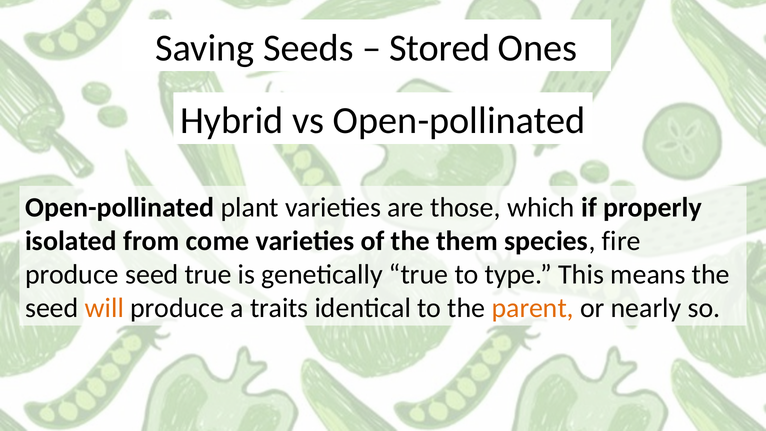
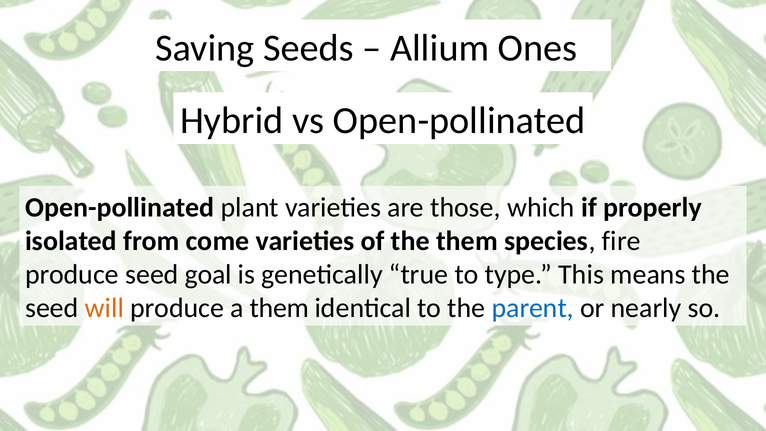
Stored: Stored -> Allium (440, 48)
seed true: true -> goal (208, 274)
a traits: traits -> them (279, 308)
parent colour: orange -> blue (533, 308)
